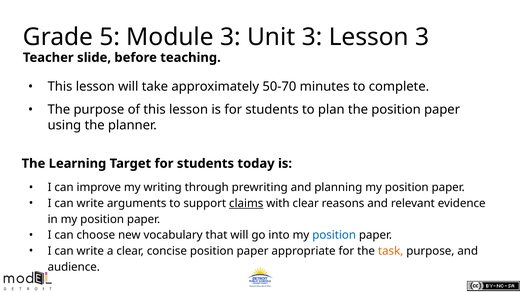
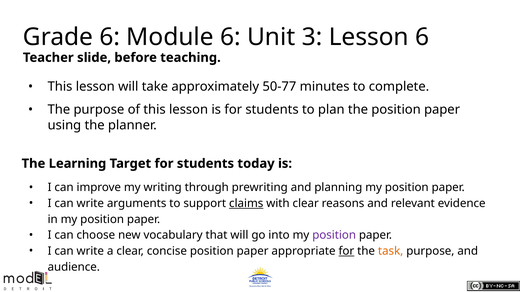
Grade 5: 5 -> 6 (110, 37)
Module 3: 3 -> 6 (230, 37)
Lesson 3: 3 -> 6 (422, 37)
50-70: 50-70 -> 50-77 (279, 87)
position colour: blue -> purple (334, 236)
for underline: none -> present (346, 251)
